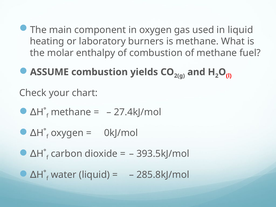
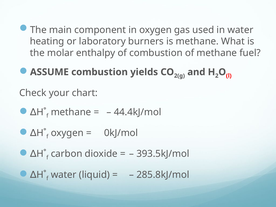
in liquid: liquid -> water (240, 30)
27.4kJ/mol: 27.4kJ/mol -> 44.4kJ/mol (138, 112)
